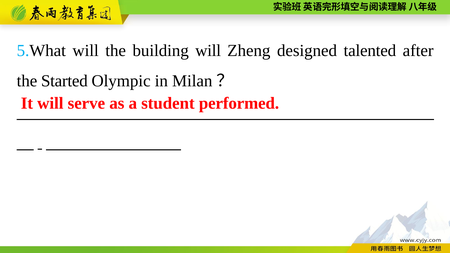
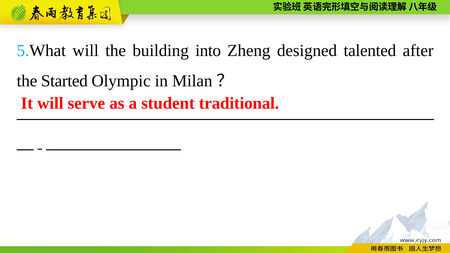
building will: will -> into (208, 51)
performed: performed -> traditional (239, 103)
